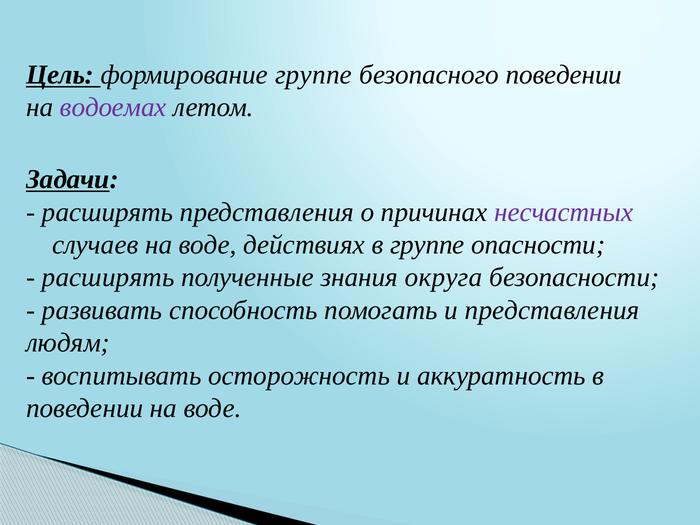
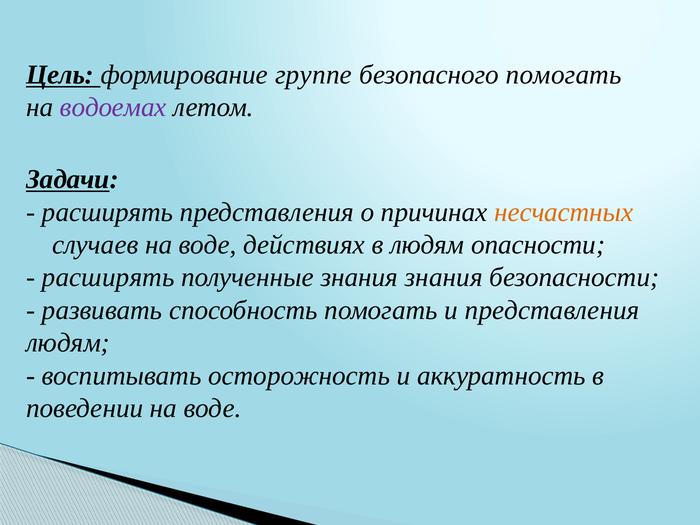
безопасного поведении: поведении -> помогать (564, 75)
несчастных colour: purple -> orange (564, 212)
в группе: группе -> людям (427, 245)
знания округа: округа -> знания (444, 277)
